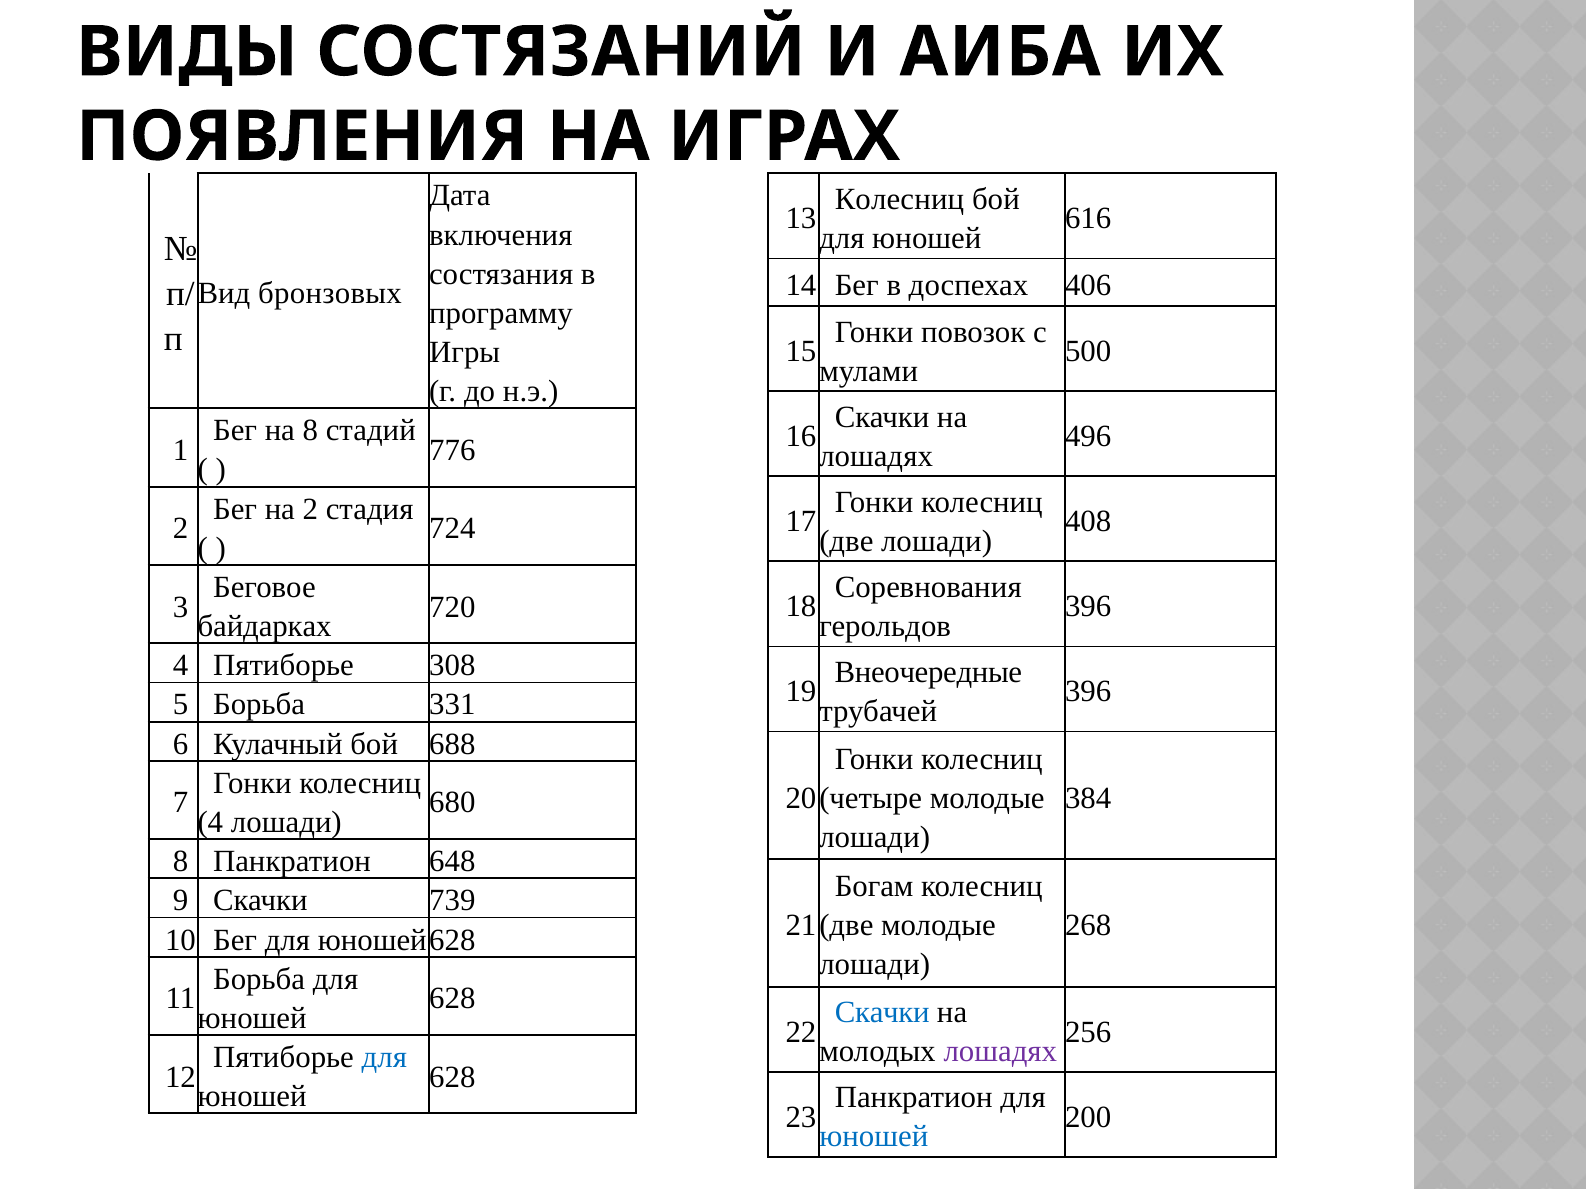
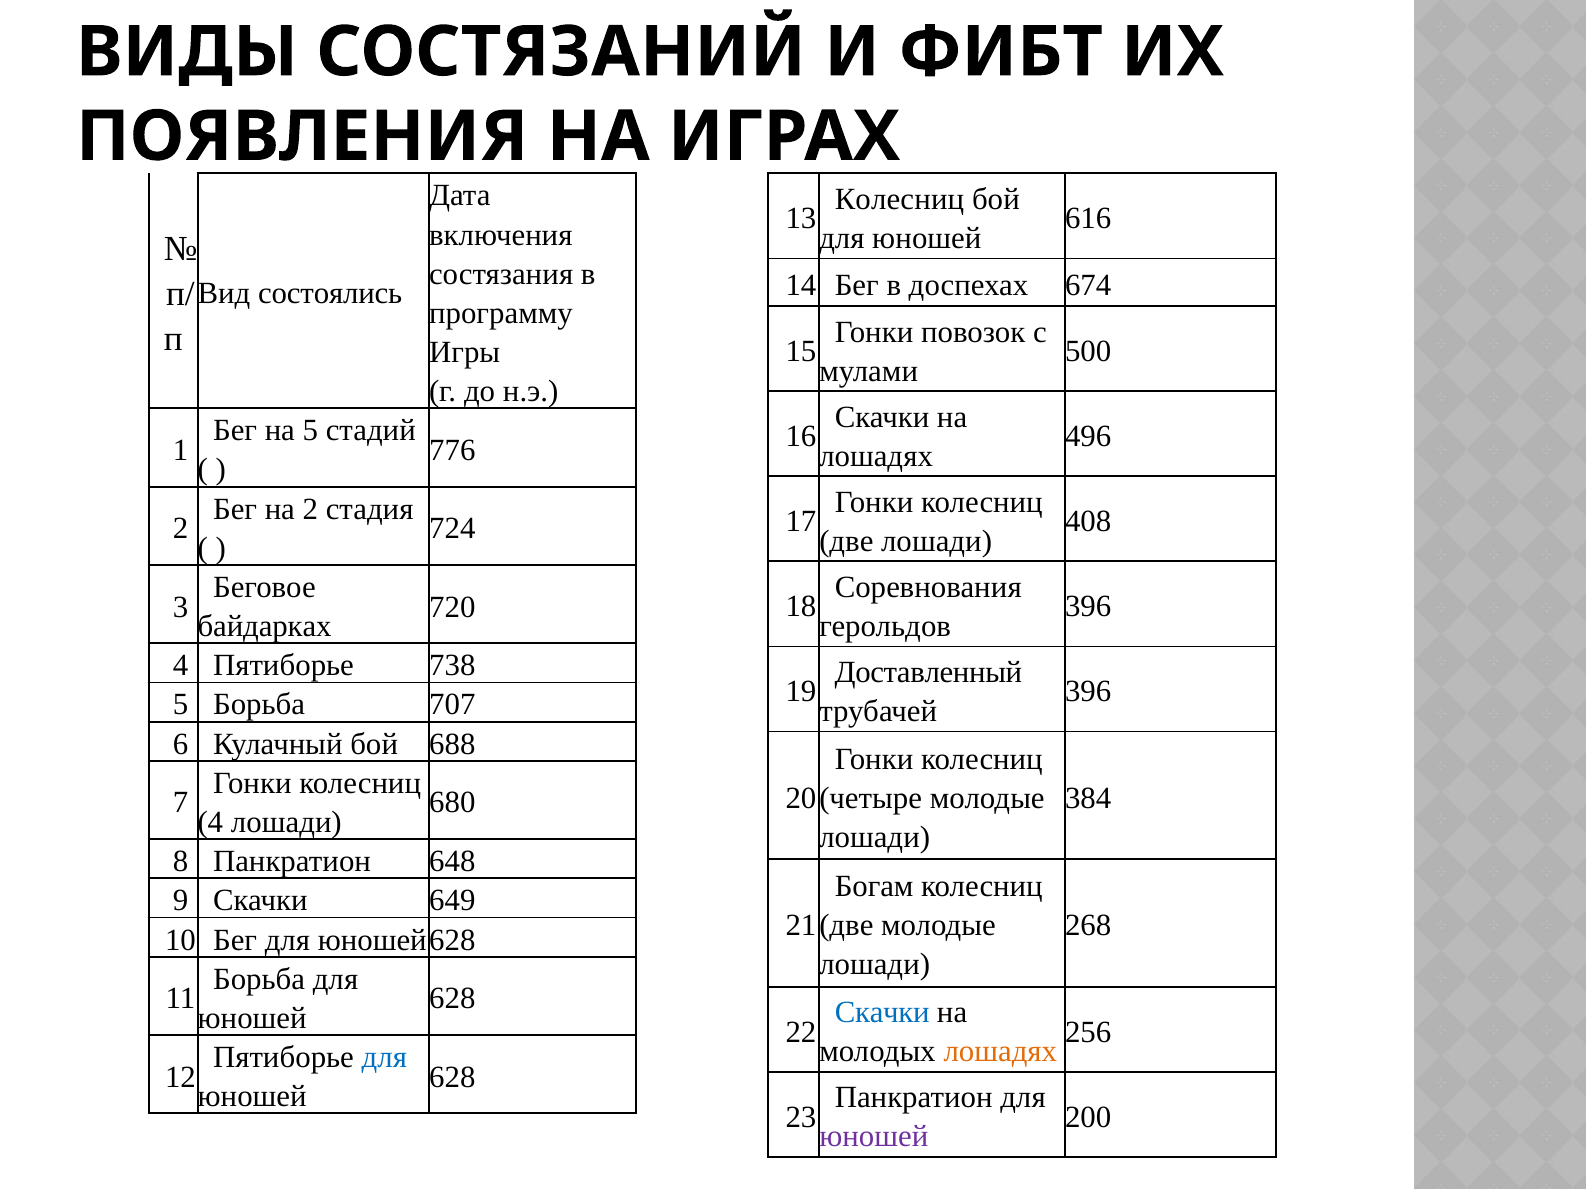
АИБА: АИБА -> ФИБТ (1001, 52)
406: 406 -> 674 (1088, 285)
бронзовых: бронзовых -> состоялись (330, 294)
на 8: 8 -> 5 (310, 431)
308: 308 -> 738 (452, 666)
Внеочередные: Внеочередные -> Доставленный (928, 672)
331: 331 -> 707 (452, 705)
739: 739 -> 649 (452, 901)
лошадях colour: purple -> orange (1000, 1052)
юношей colour: blue -> purple (874, 1137)
